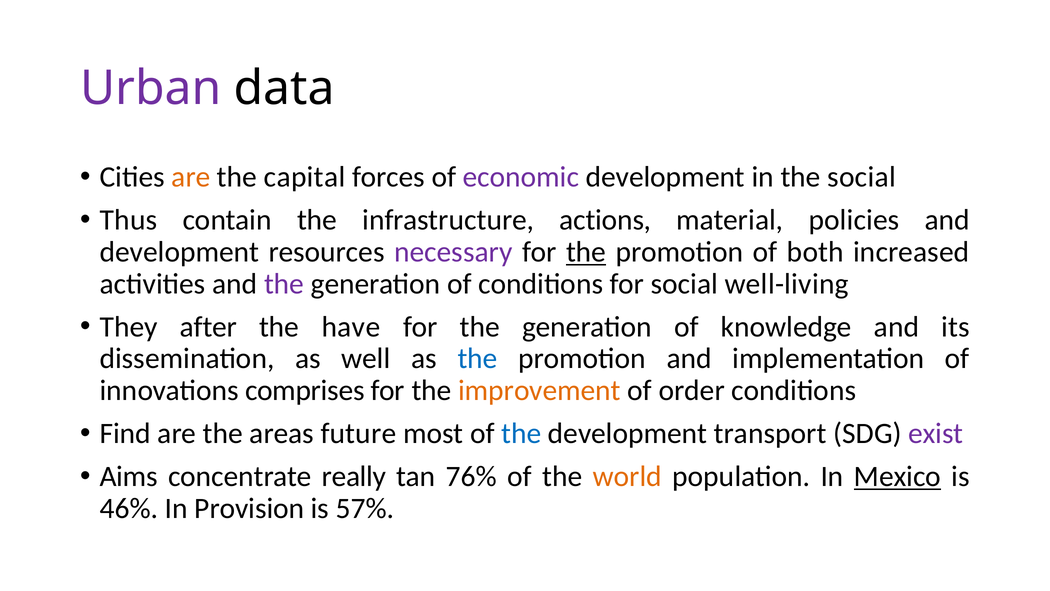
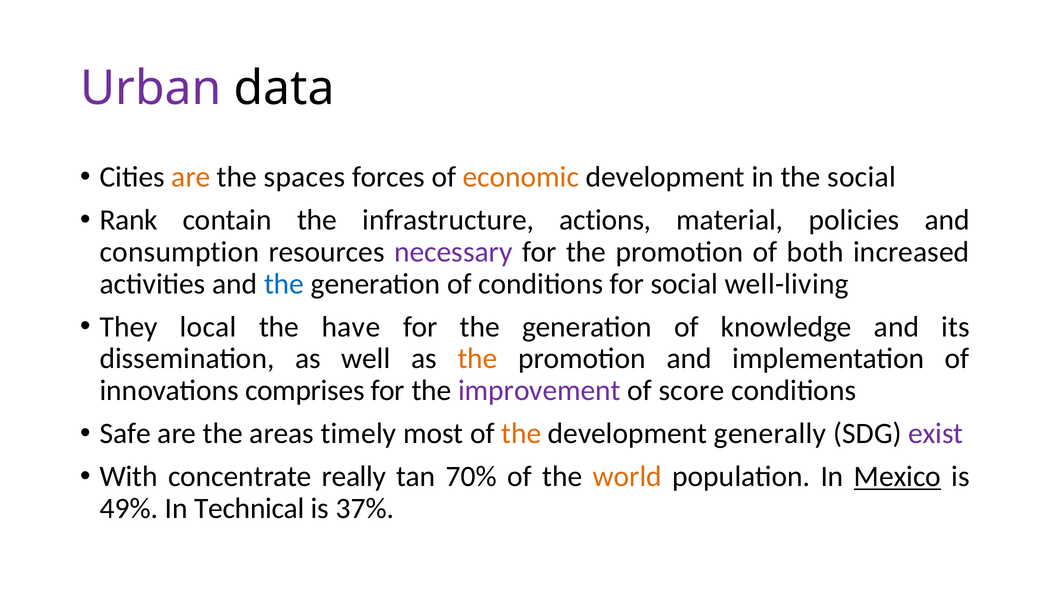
capital: capital -> spaces (305, 177)
economic colour: purple -> orange (521, 177)
Thus: Thus -> Rank (129, 220)
development: development -> consumption (179, 252)
the underline: present -> none (586, 252)
the colour: purple -> blue (284, 284)
after: after -> local (208, 327)
the colour: blue -> orange (478, 359)
improvement colour: orange -> purple (539, 390)
order: order -> score (692, 390)
Find: Find -> Safe (125, 433)
future: future -> timely (358, 433)
the colour: blue -> orange (521, 433)
transport: transport -> generally (770, 433)
Aims: Aims -> With (129, 476)
76%: 76% -> 70% (471, 476)
46%: 46% -> 49% (129, 508)
Provision: Provision -> Technical (249, 508)
57%: 57% -> 37% (365, 508)
